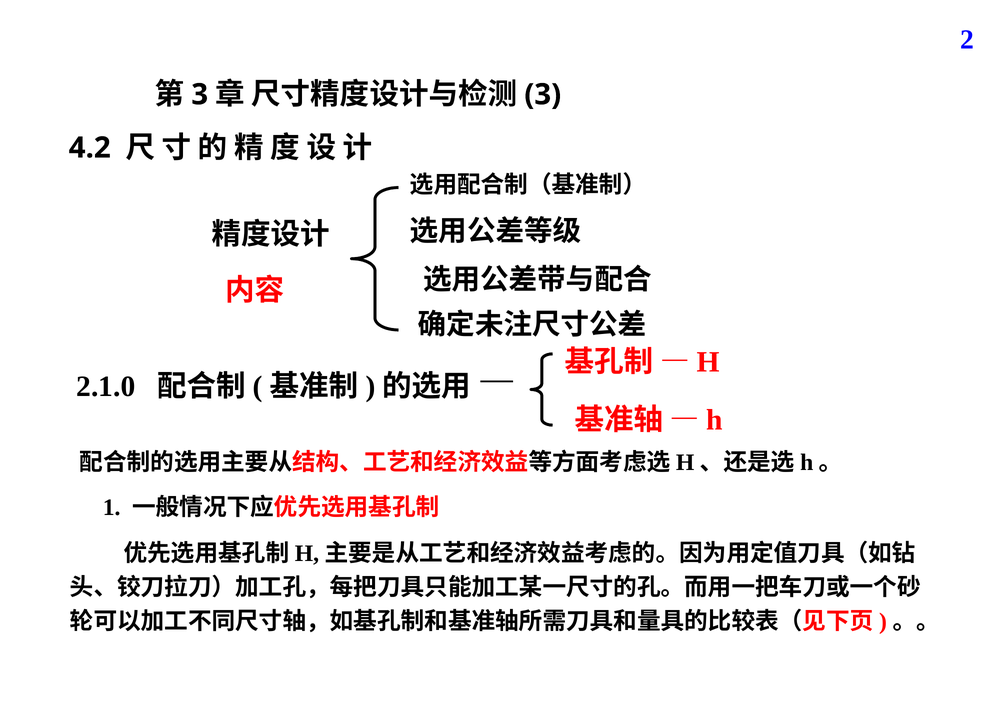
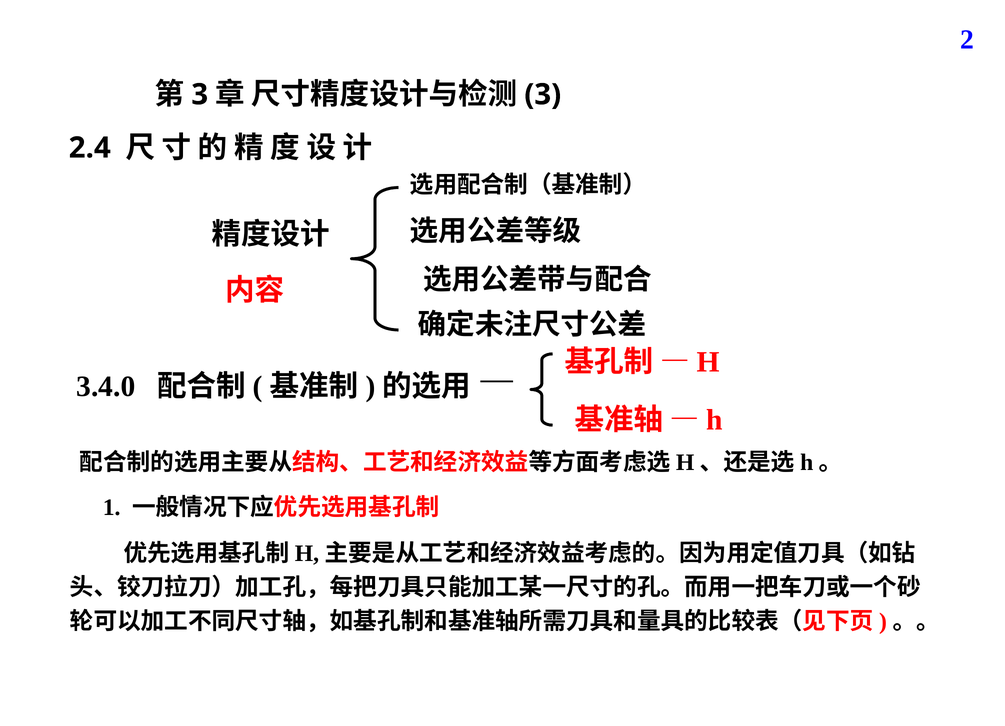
4.2: 4.2 -> 2.4 (90, 148)
2.1.0: 2.1.0 -> 3.4.0 (106, 386)
